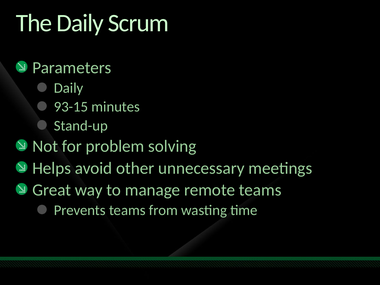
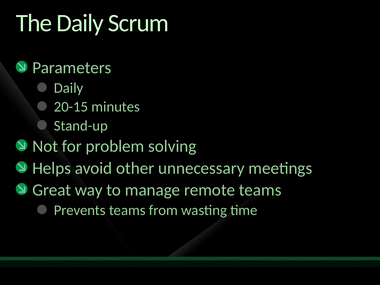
93-15: 93-15 -> 20-15 (71, 107)
